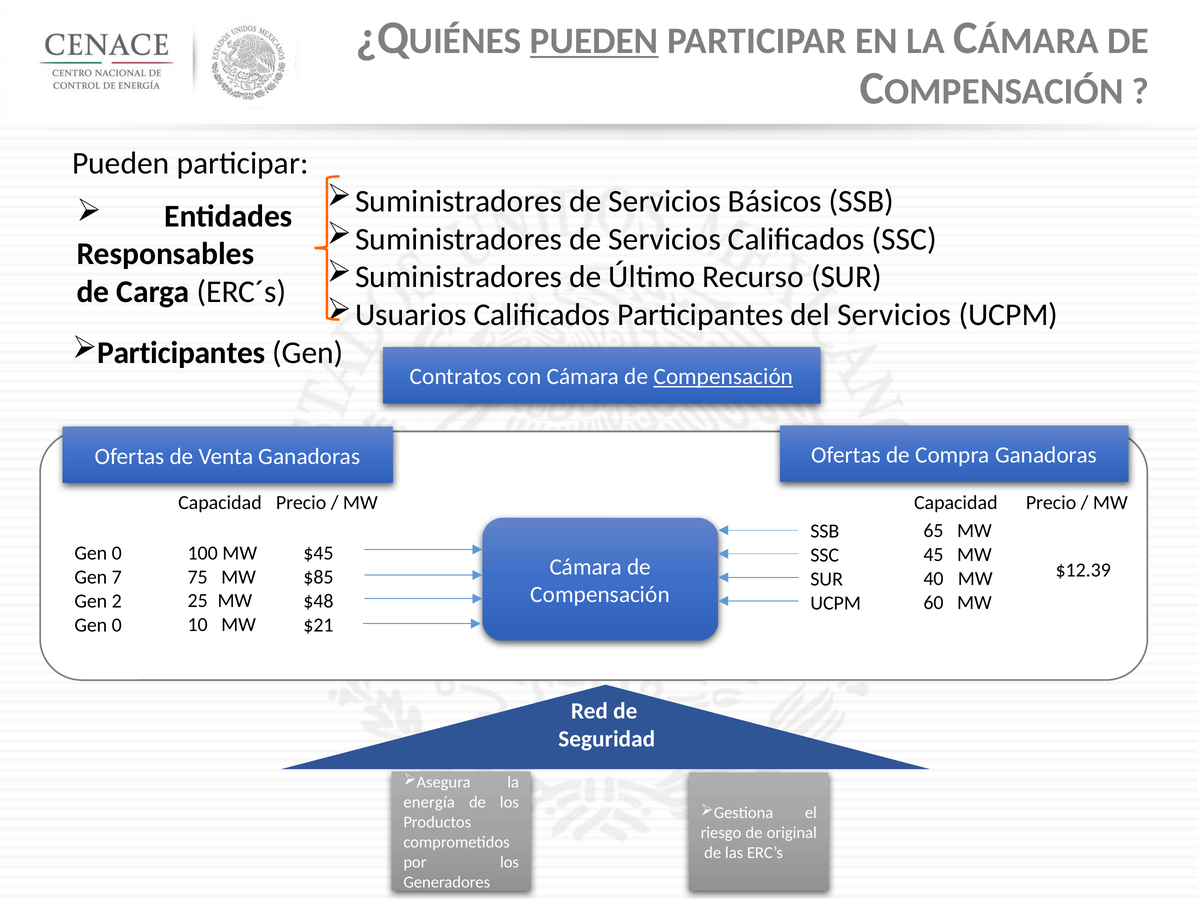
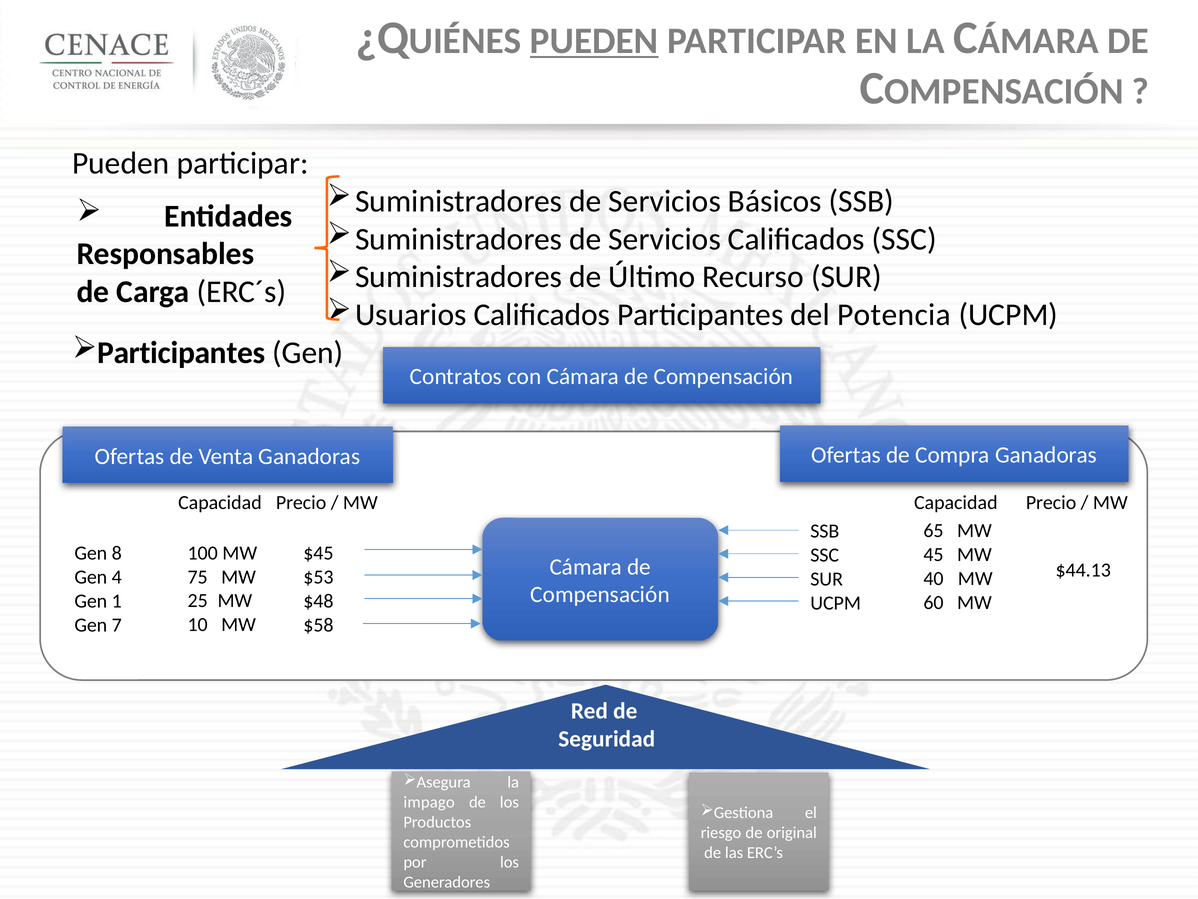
del Servicios: Servicios -> Potencia (894, 315)
Compensación underline: present -> none (723, 377)
0: 0 -> 8 (117, 553)
$12.39: $12.39 -> $44.13 (1083, 570)
Gen 7: 7 -> 4 (117, 577)
$85: $85 -> $53 (318, 577)
2: 2 -> 1 (117, 601)
0: 0 -> 7 (117, 625)
$21: $21 -> $58 (318, 625)
energía: energía -> impago (429, 802)
